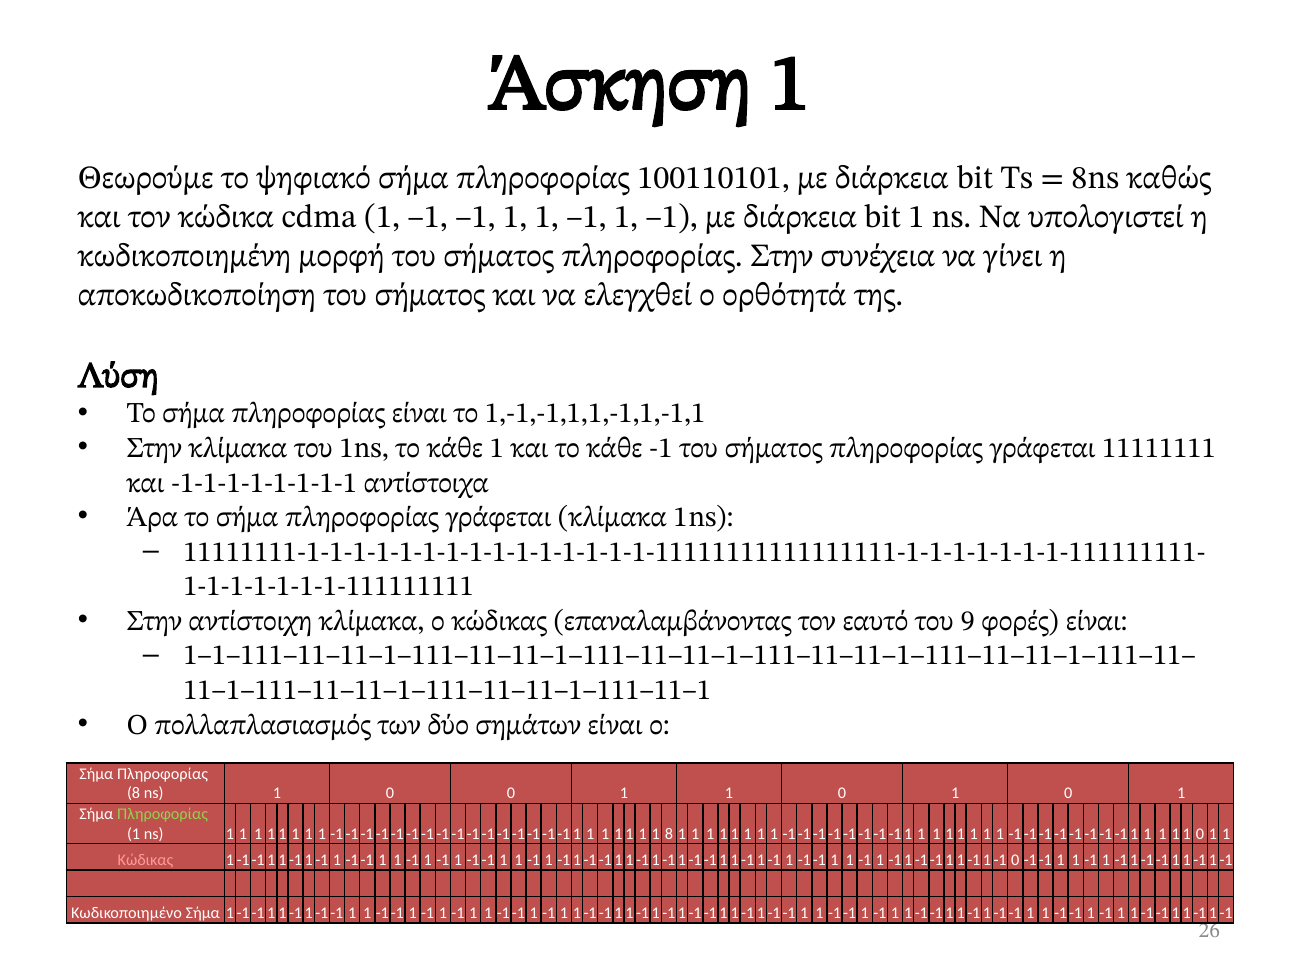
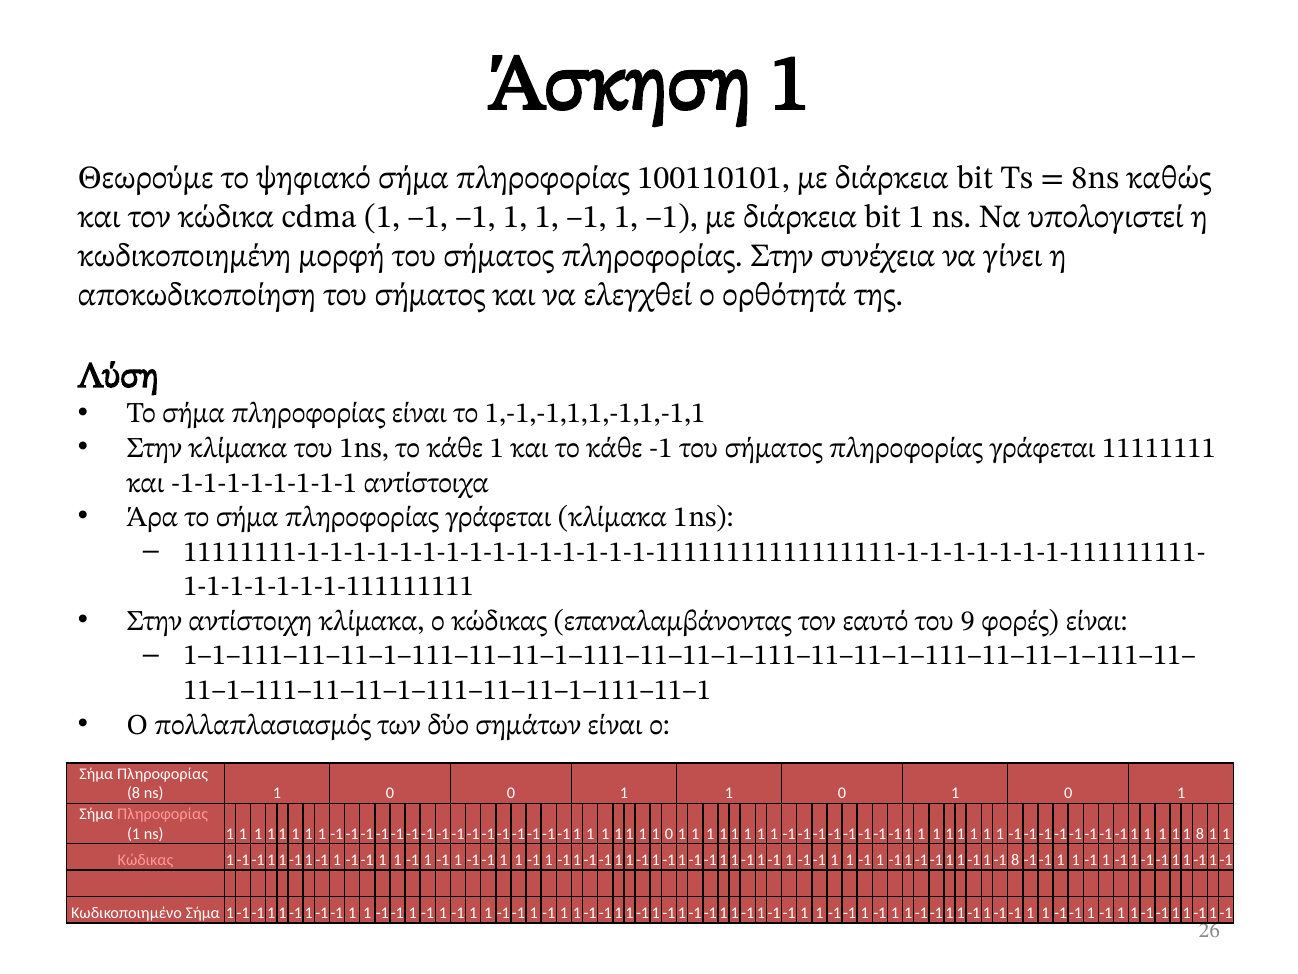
Πληροφορίας colour: light green -> pink (163, 814)
8: 8 -> 0 (669, 833)
0: 0 -> 8 (1200, 833)
0: 0 -> 8 (1015, 860)
